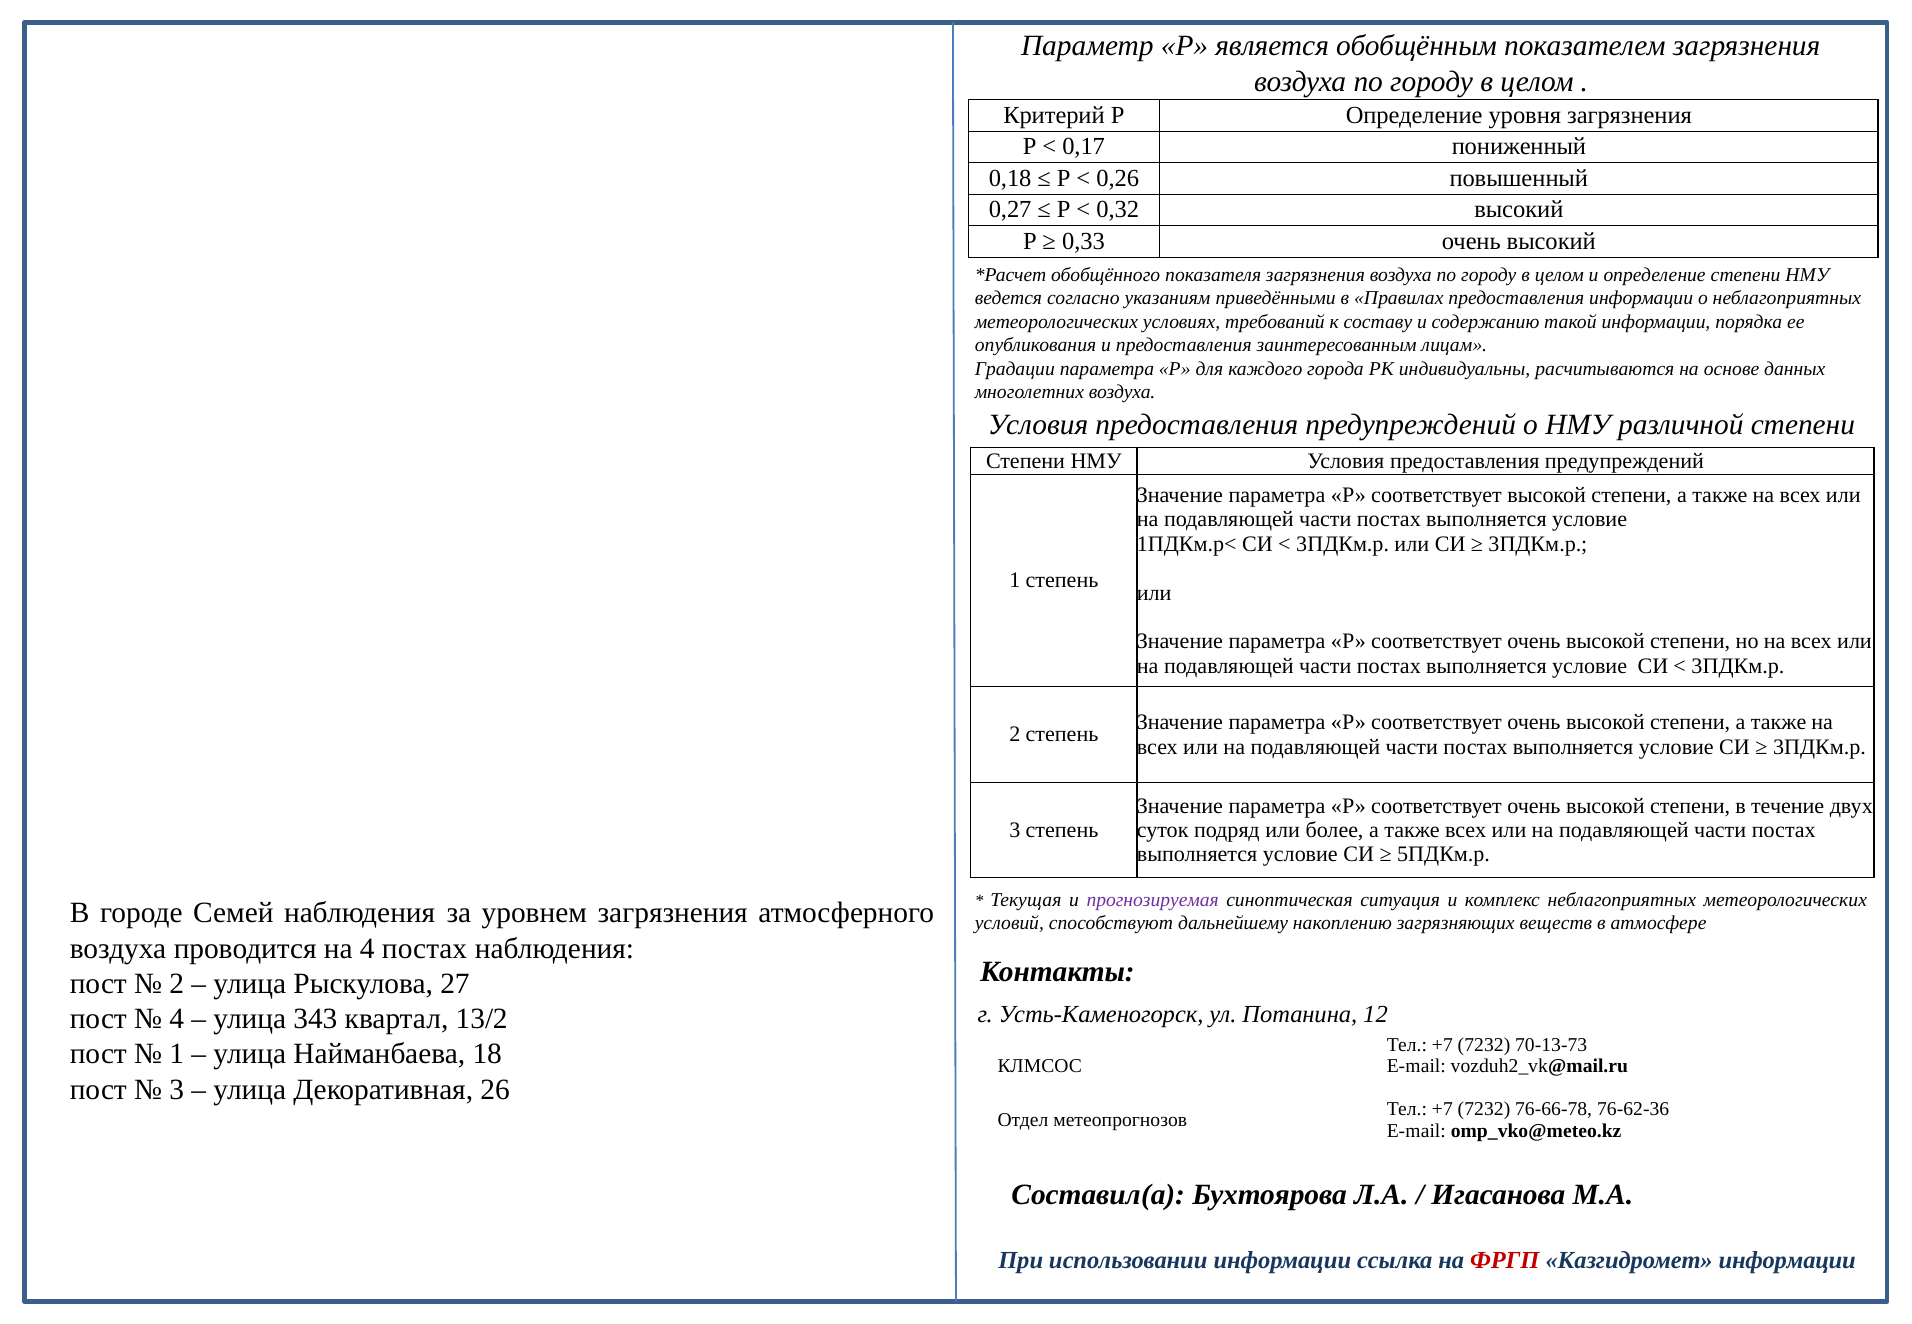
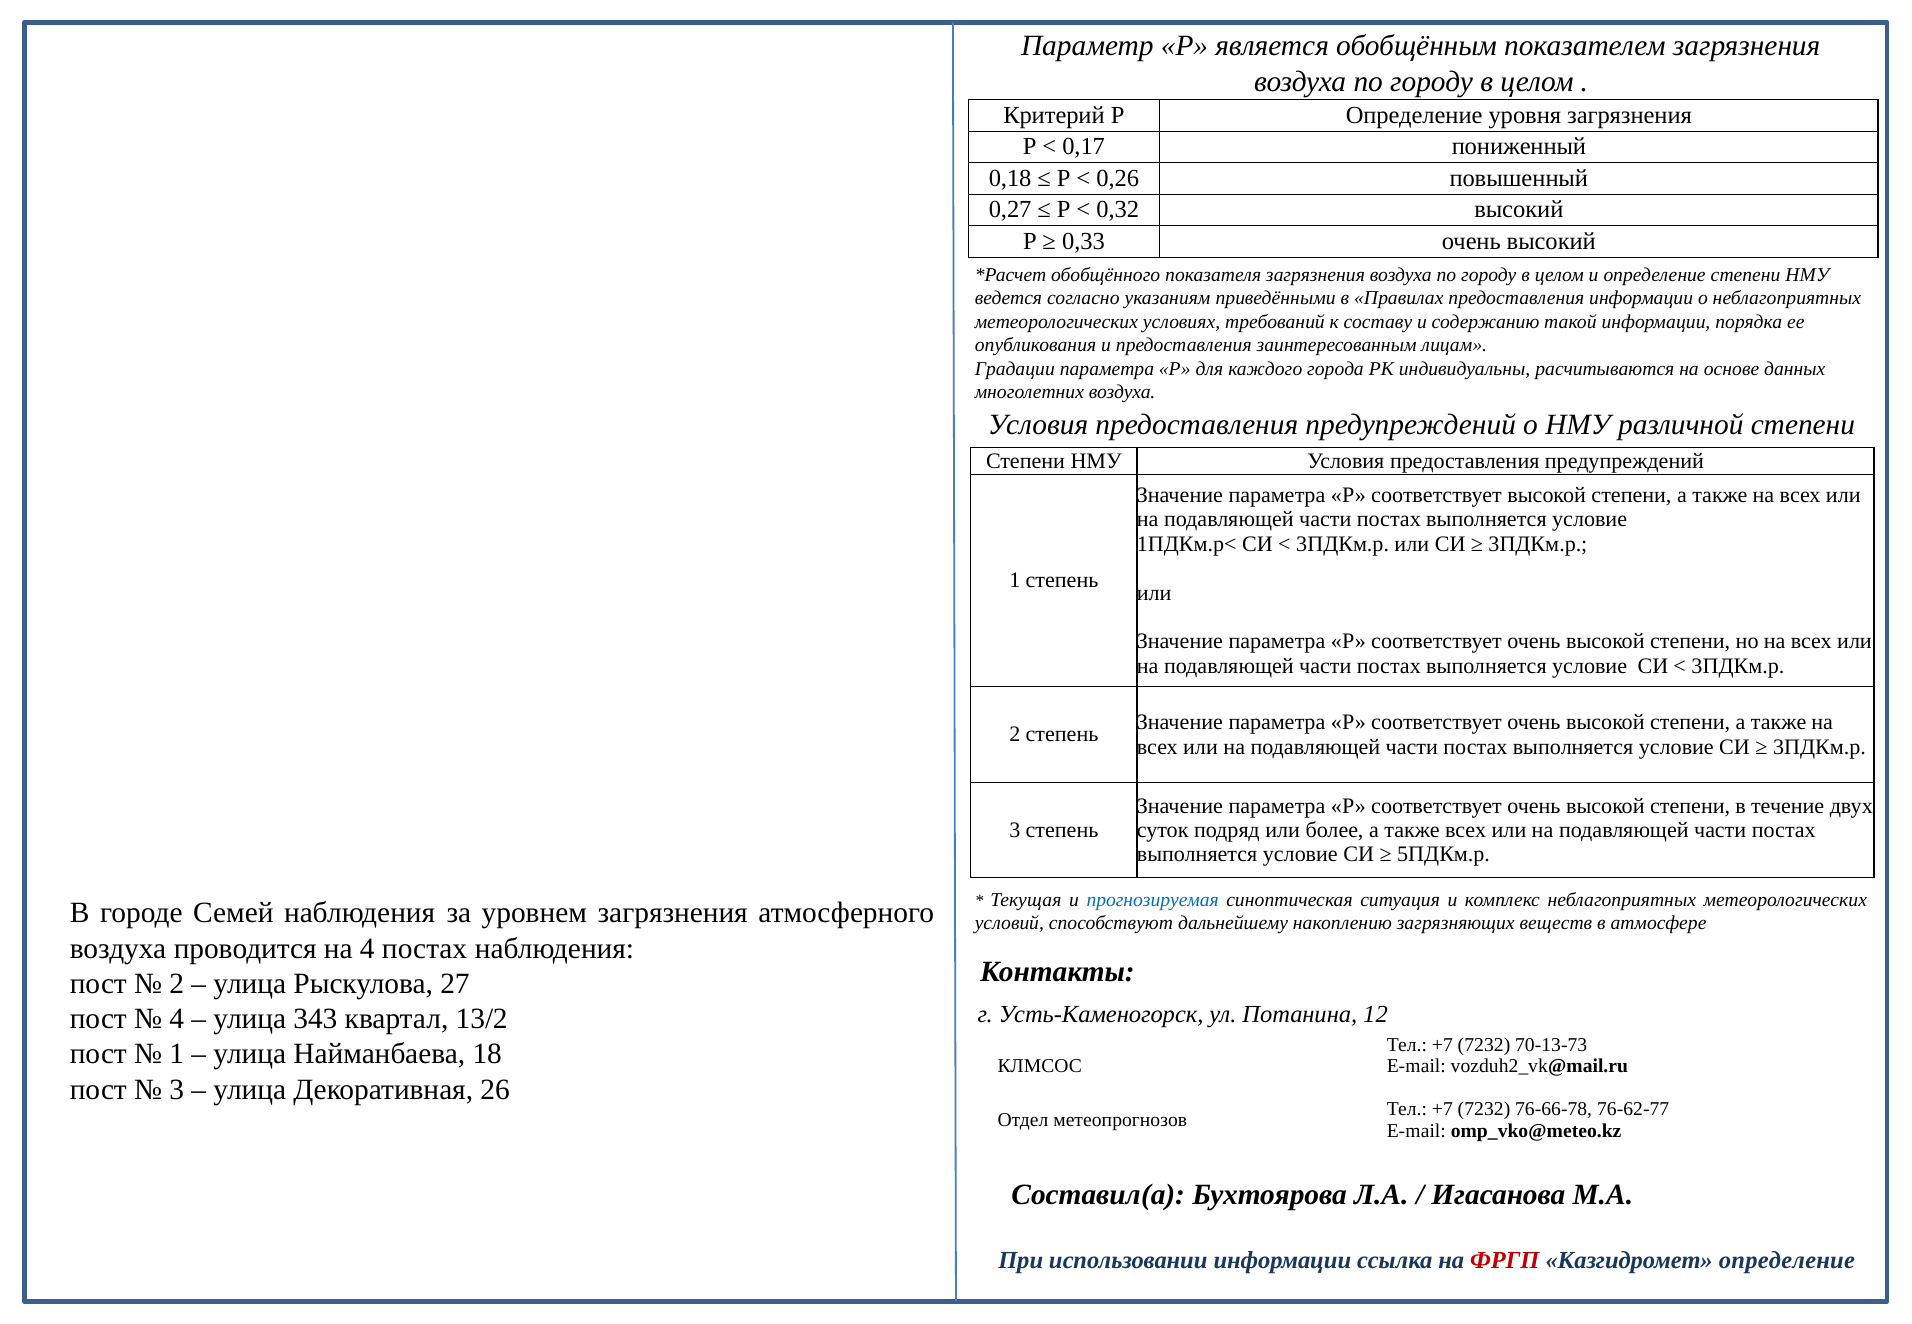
прогнозируемая colour: purple -> blue (1153, 899)
76-62-36: 76-62-36 -> 76-62-77 (1633, 1109)
Казгидромет информации: информации -> определение (1787, 1260)
